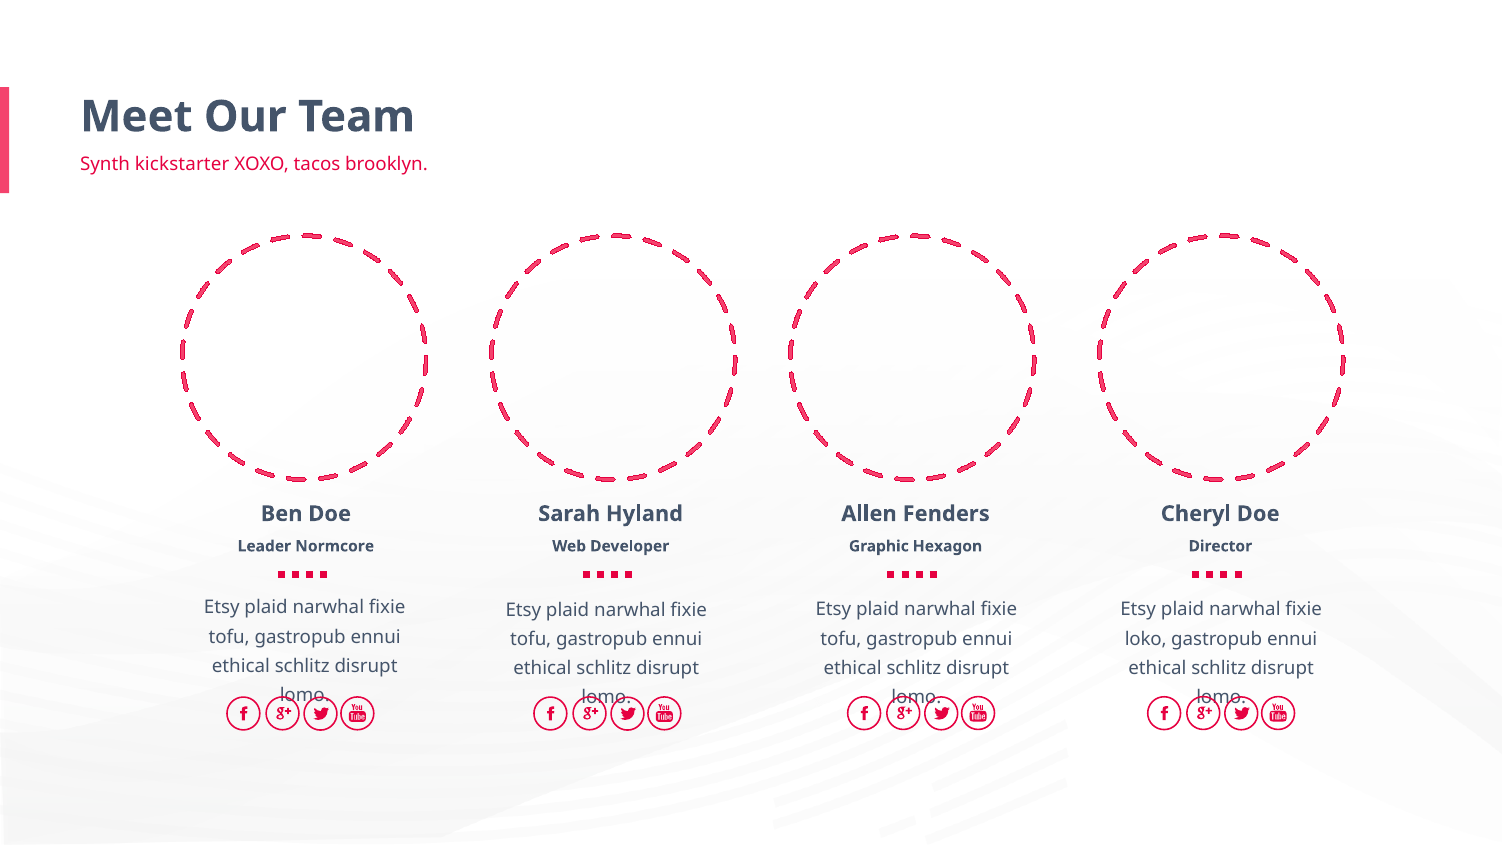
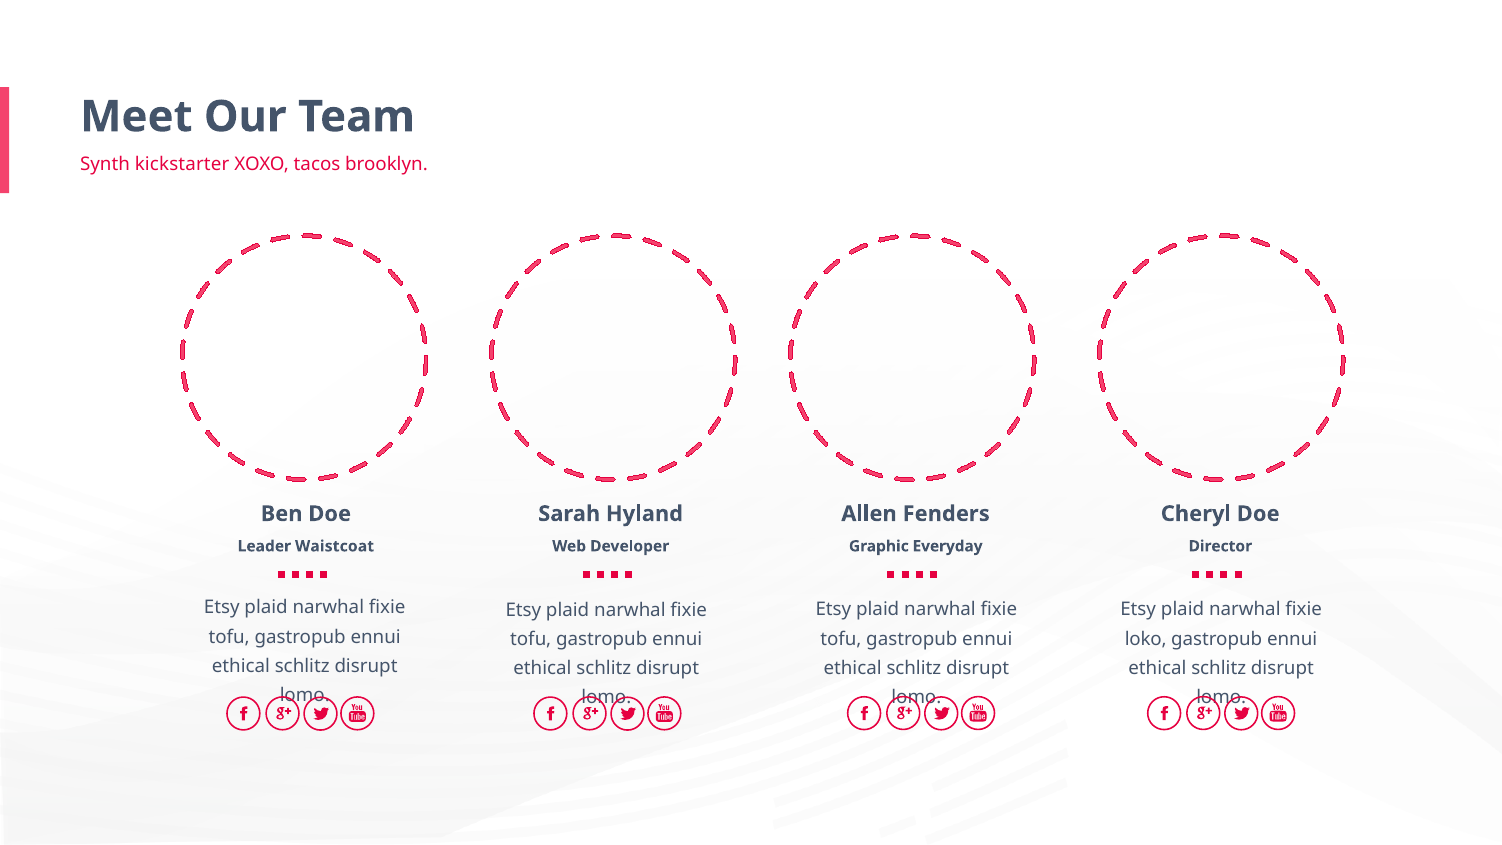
Normcore: Normcore -> Waistcoat (335, 546)
Hexagon: Hexagon -> Everyday (948, 546)
